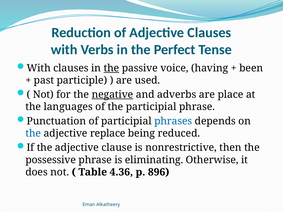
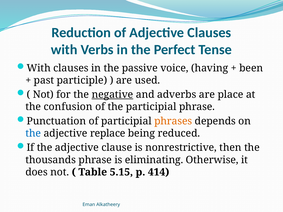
the underline: present -> none (111, 68)
languages: languages -> confusion (68, 107)
phrases colour: blue -> orange (173, 121)
possessive: possessive -> thousands (51, 160)
4.36: 4.36 -> 5.15 (121, 172)
896: 896 -> 414 (159, 172)
